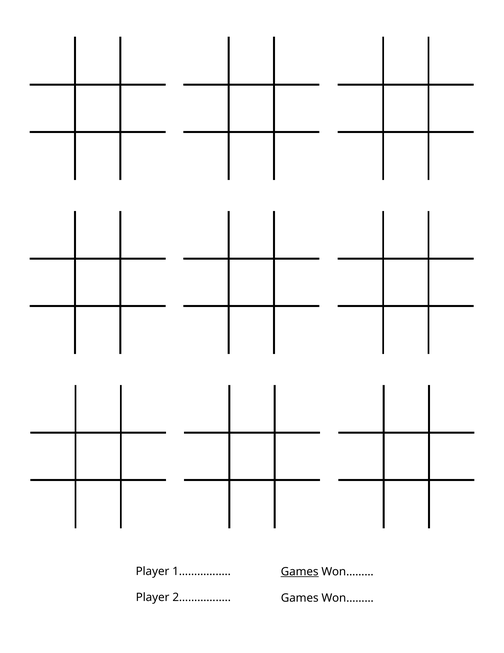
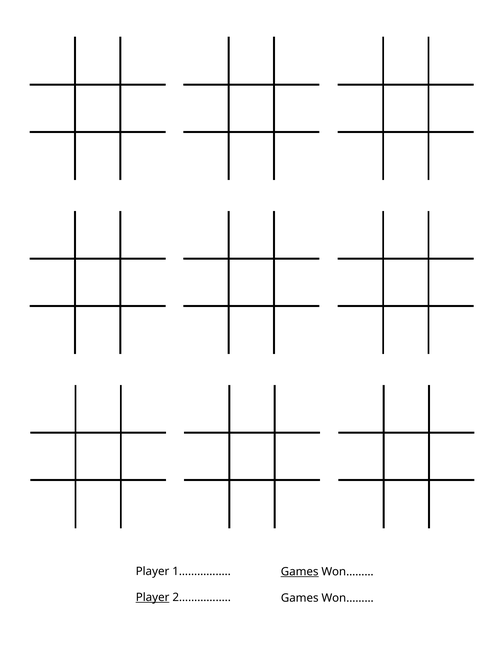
Player underline: none -> present (153, 597)
